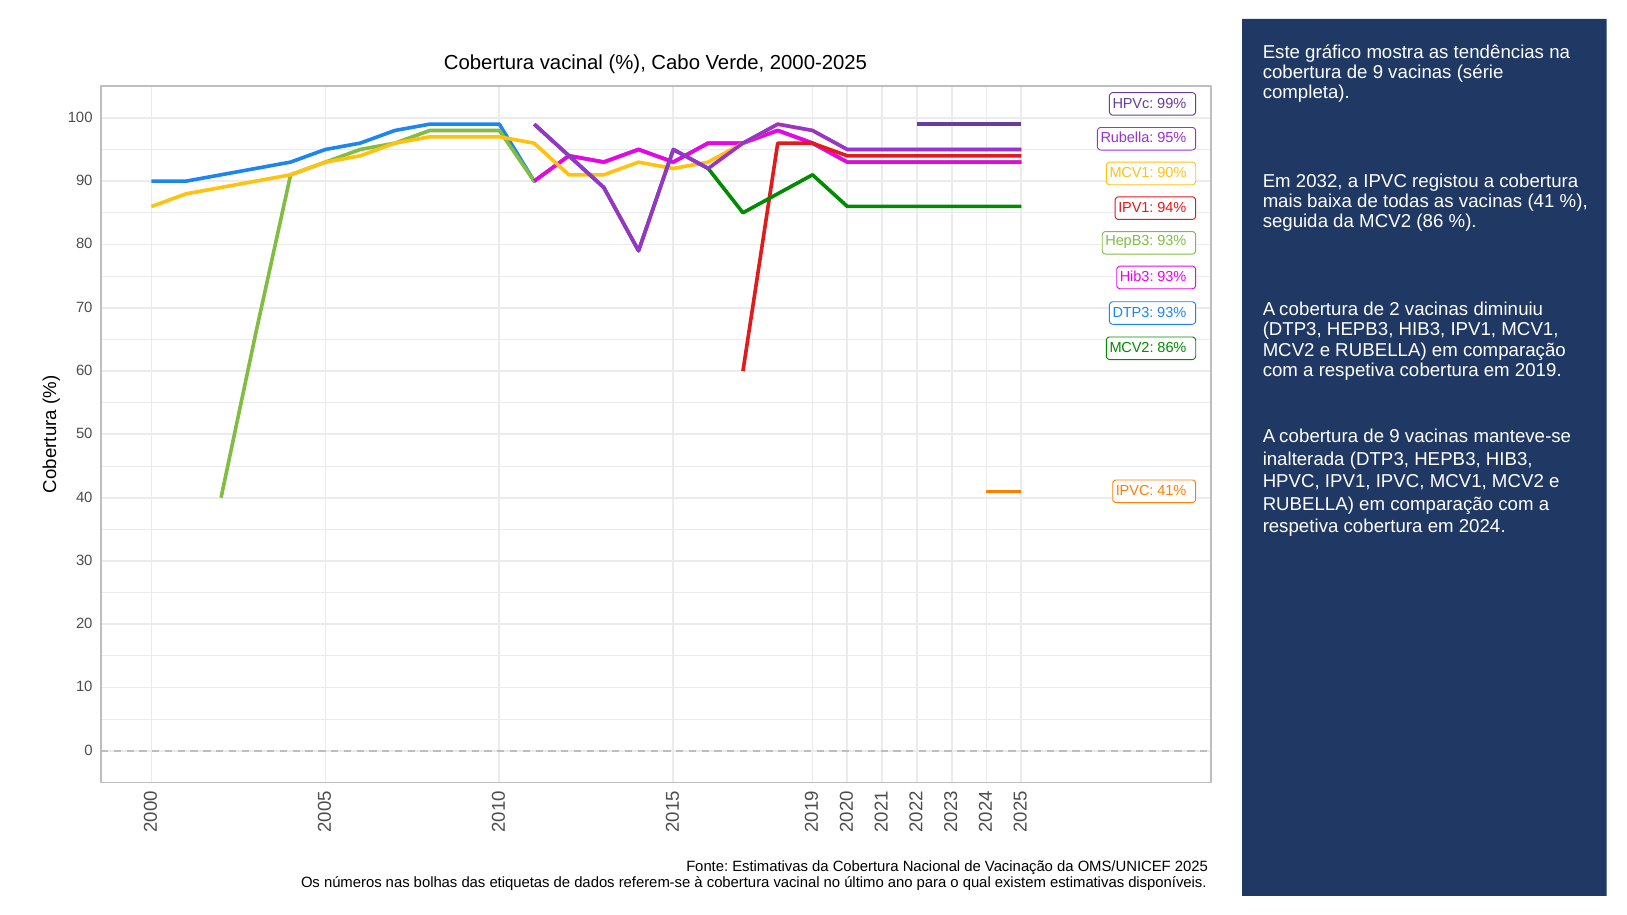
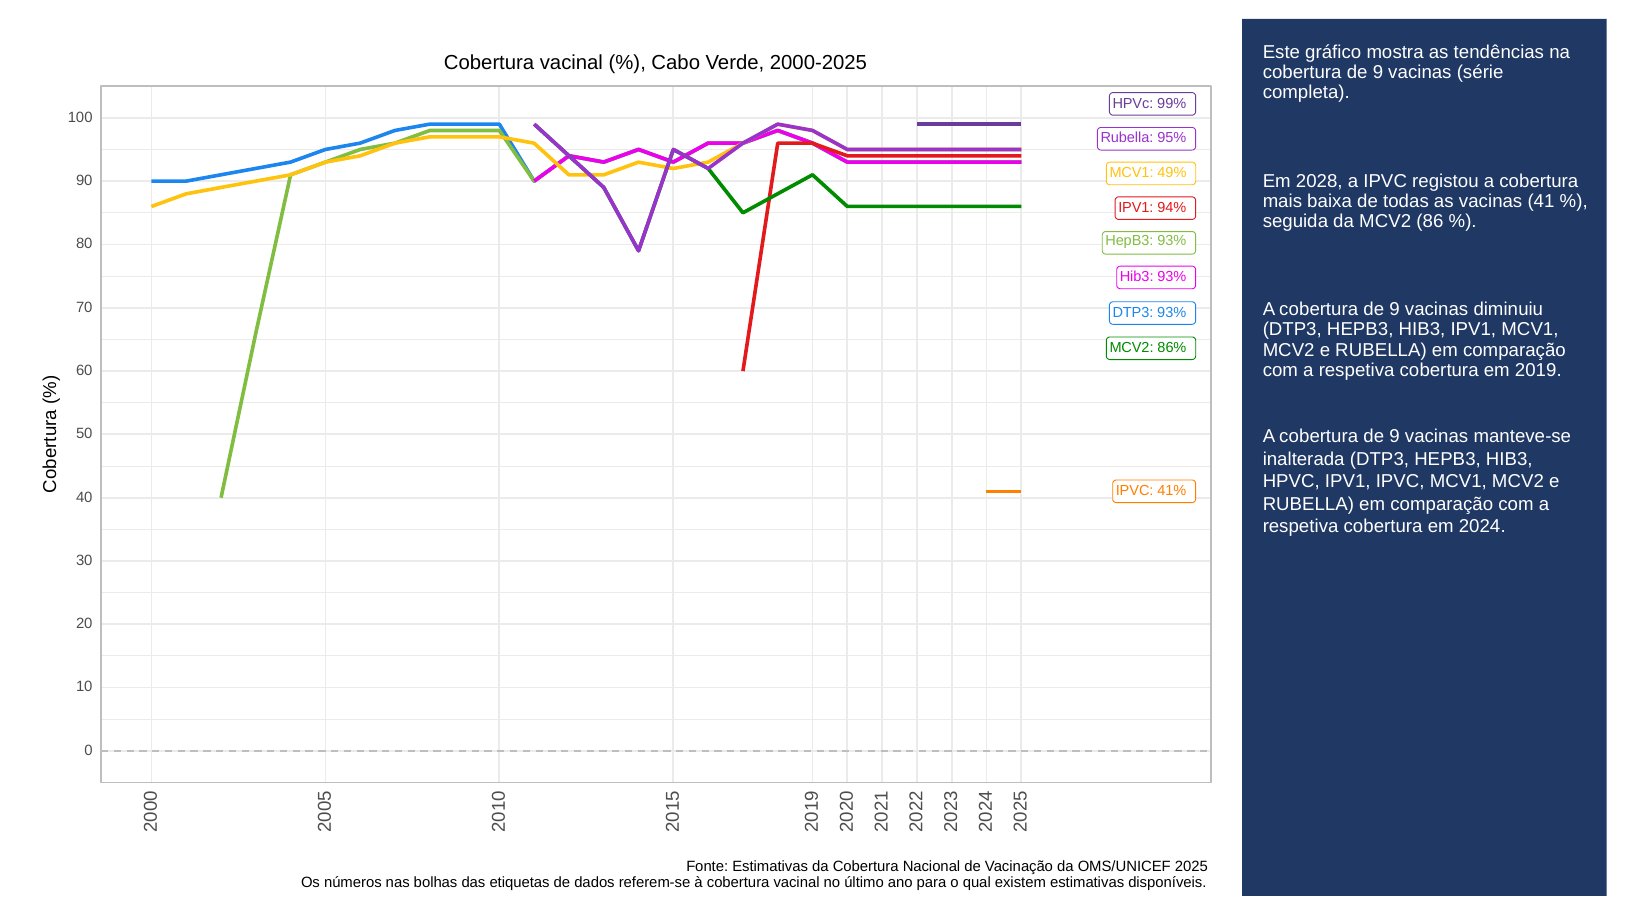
90%: 90% -> 49% (1172, 173)
2032: 2032 -> 2028 (1319, 181)
2: 2 -> 9 (1394, 310)
